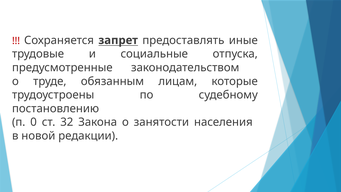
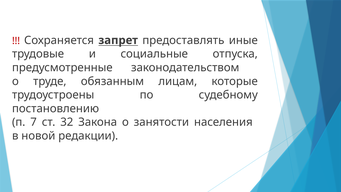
0: 0 -> 7 (34, 122)
